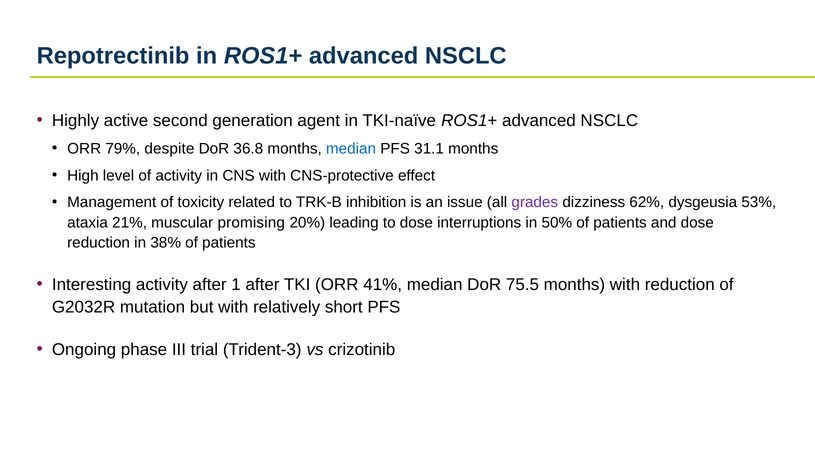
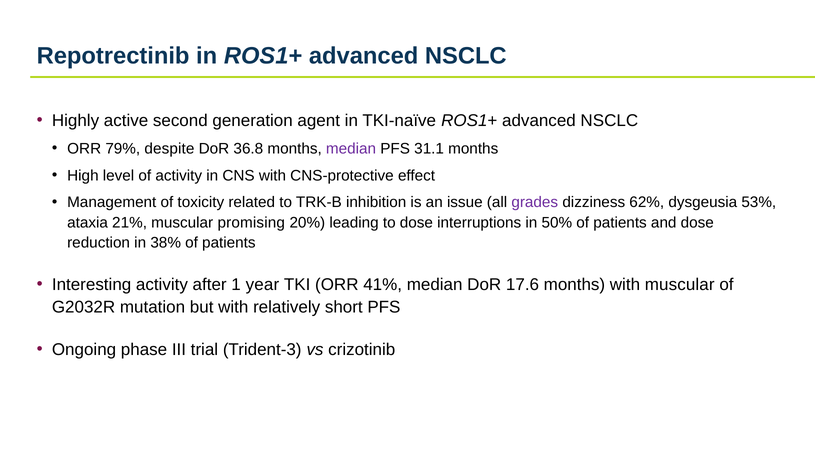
median colour: blue -> purple (351, 149)
1 after: after -> year (262, 285)
75.5: 75.5 -> 17.6 (523, 285)
with reduction: reduction -> muscular (680, 285)
